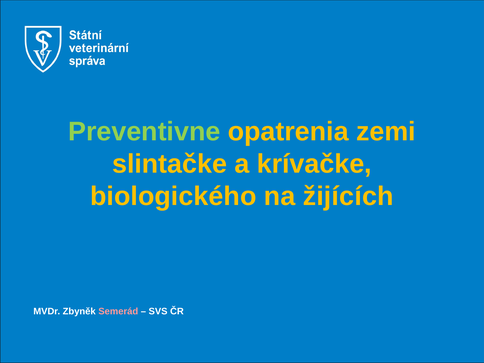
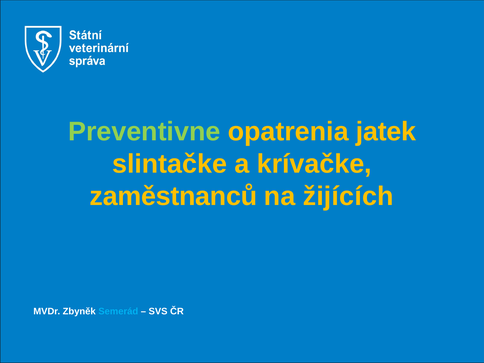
zemi: zemi -> jatek (386, 132)
biologického: biologického -> zaměstnanců (173, 196)
Semerád colour: pink -> light blue (118, 311)
